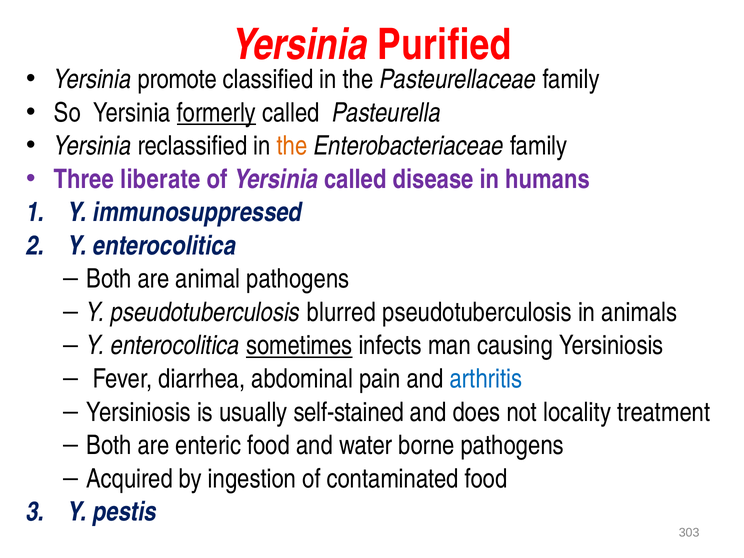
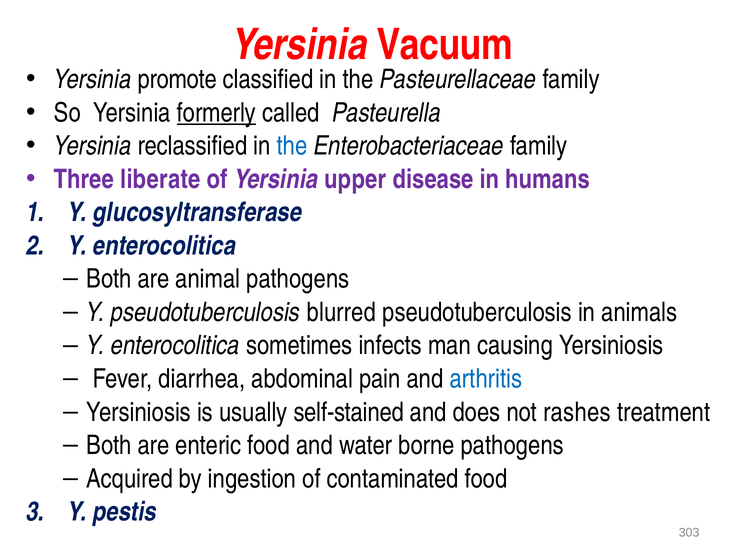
Purified: Purified -> Vacuum (445, 45)
the colour: orange -> blue (292, 146)
Yersinia called: called -> upper (355, 179)
immunosuppressed: immunosuppressed -> glucosyltransferase (197, 213)
sometimes underline: present -> none (299, 346)
locality: locality -> rashes (577, 412)
